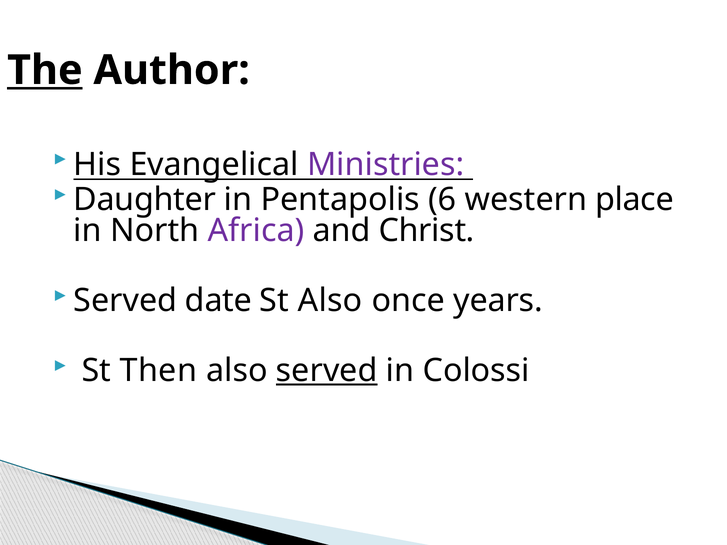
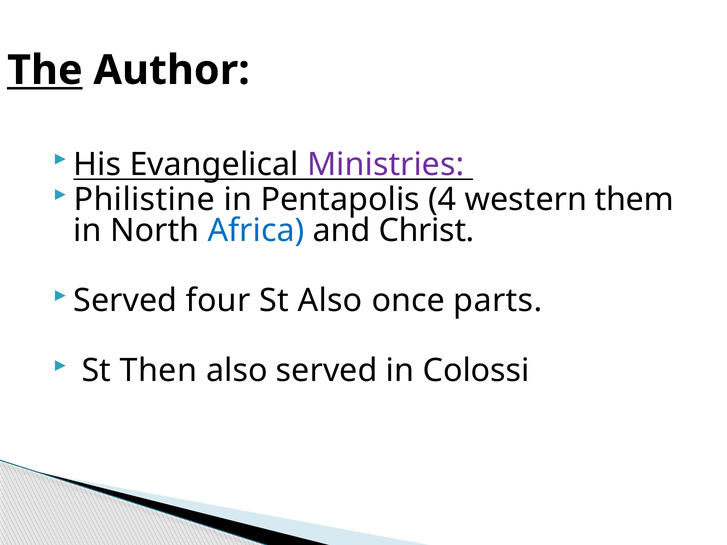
Daughter: Daughter -> Philistine (144, 200)
6: 6 -> 4 (442, 200)
place: place -> them (634, 200)
Africa colour: purple -> blue (256, 231)
date: date -> four (218, 301)
years: years -> parts (498, 301)
served underline: present -> none (327, 371)
